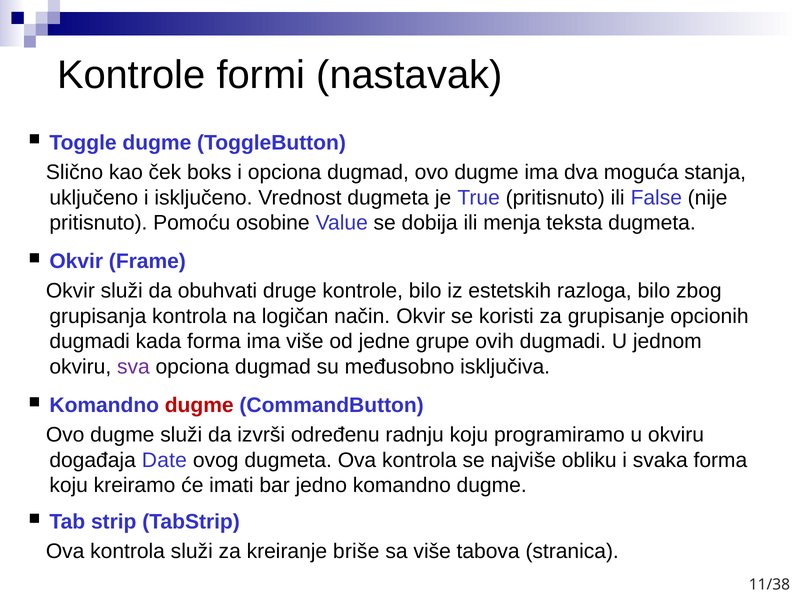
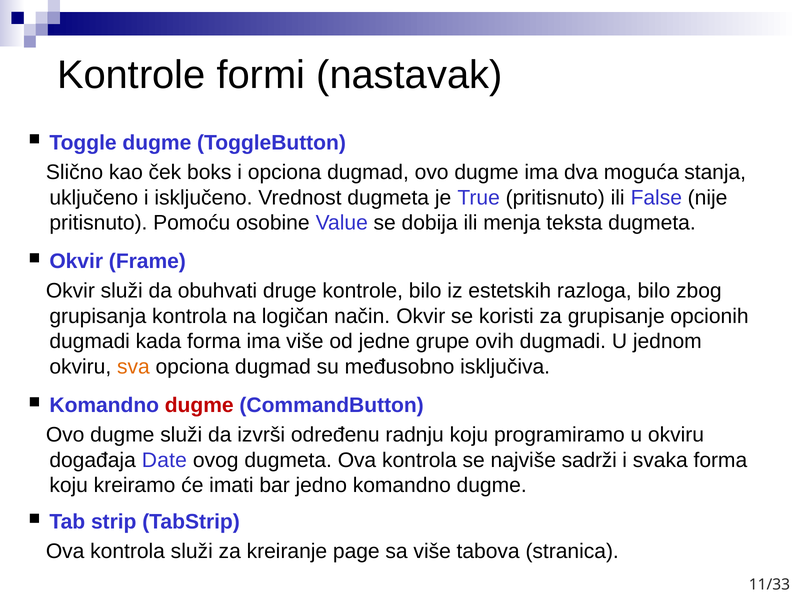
sva colour: purple -> orange (133, 367)
obliku: obliku -> sadrži (589, 461)
briše: briše -> page (356, 552)
11/38: 11/38 -> 11/33 (769, 585)
